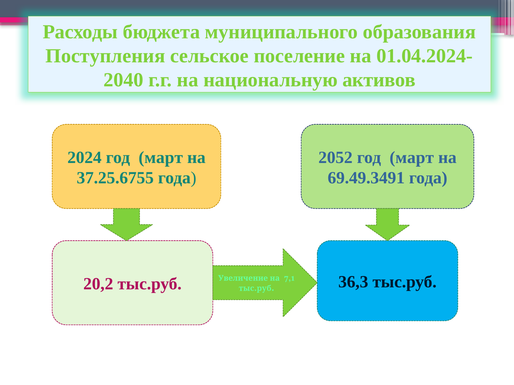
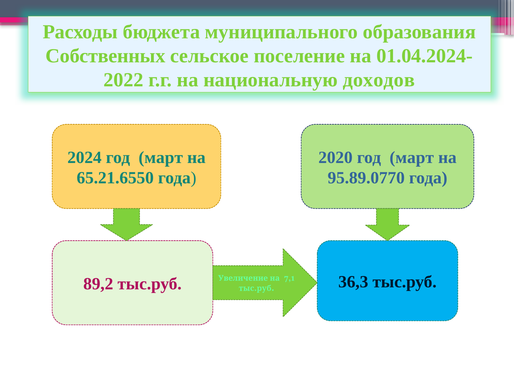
Поступления: Поступления -> Собственных (105, 56)
2040: 2040 -> 2022 (123, 80)
активов: активов -> доходов (379, 80)
2052: 2052 -> 2020 (335, 158)
37.25.6755: 37.25.6755 -> 65.21.6550 (115, 178)
69.49.3491: 69.49.3491 -> 95.89.0770 (366, 178)
20,2: 20,2 -> 89,2 (98, 284)
